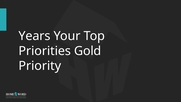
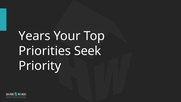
Gold: Gold -> Seek (88, 51)
